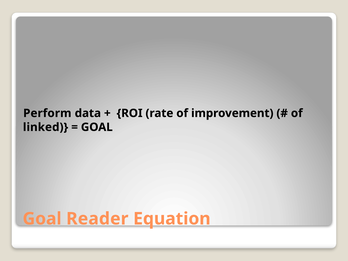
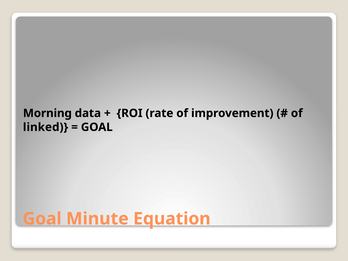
Perform: Perform -> Morning (47, 113)
Reader: Reader -> Minute (97, 219)
